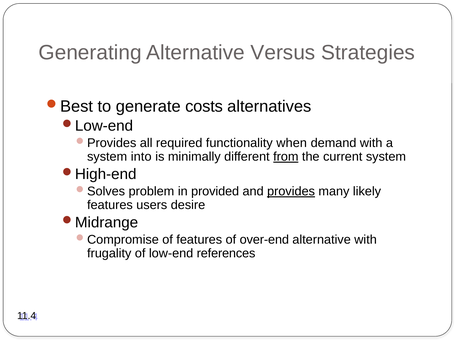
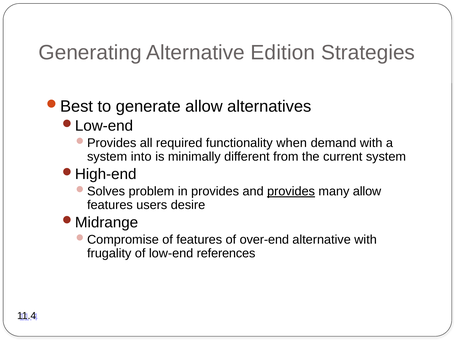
Versus: Versus -> Edition (283, 53)
generate costs: costs -> allow (204, 106)
from underline: present -> none (286, 157)
in provided: provided -> provides (215, 192)
many likely: likely -> allow (367, 192)
